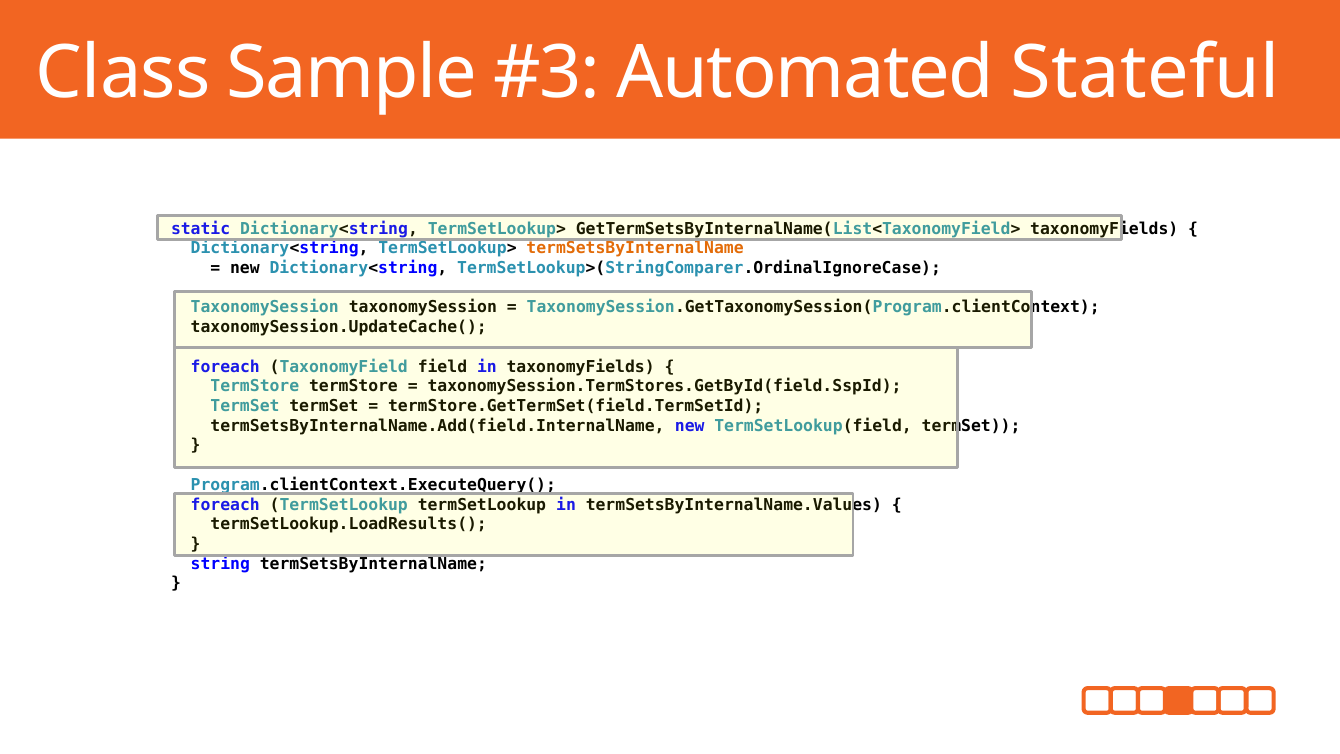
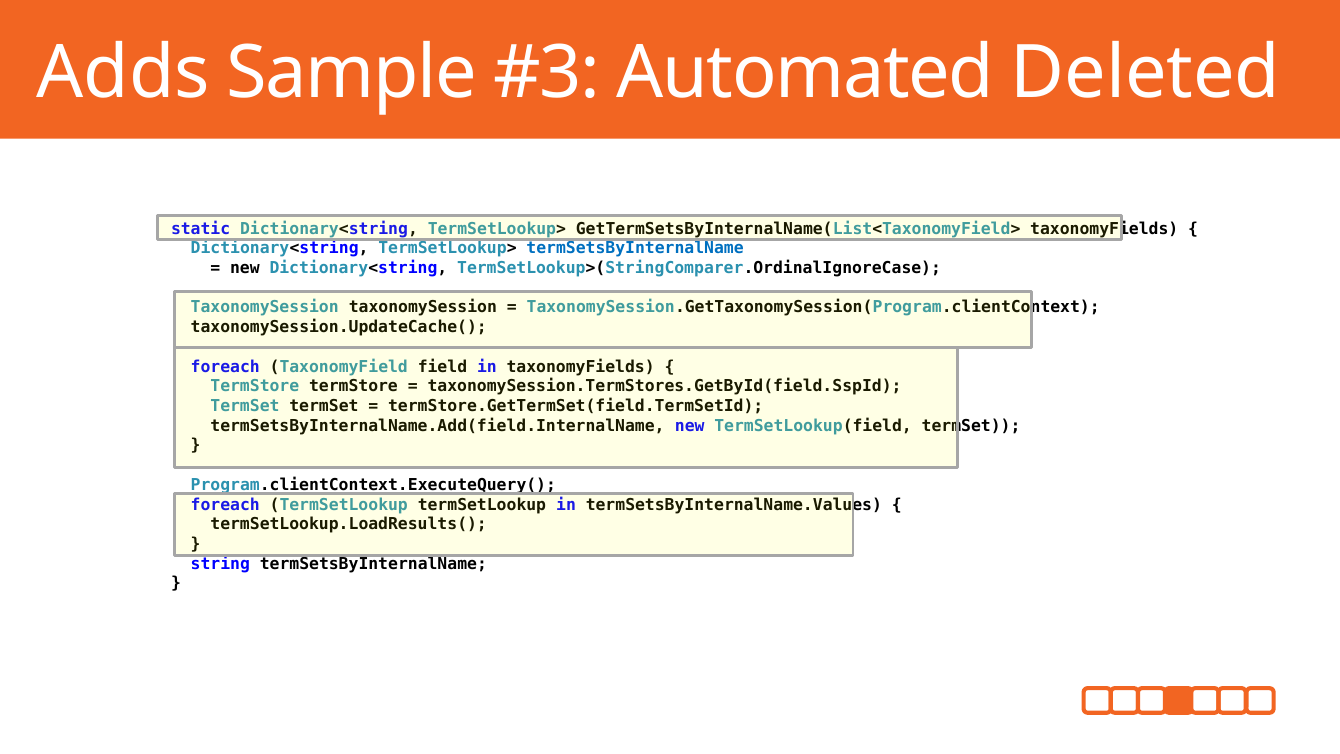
Class: Class -> Adds (123, 73)
Stateful: Stateful -> Deleted (1145, 73)
termSetsByInternalName colour: orange -> blue (635, 248)
